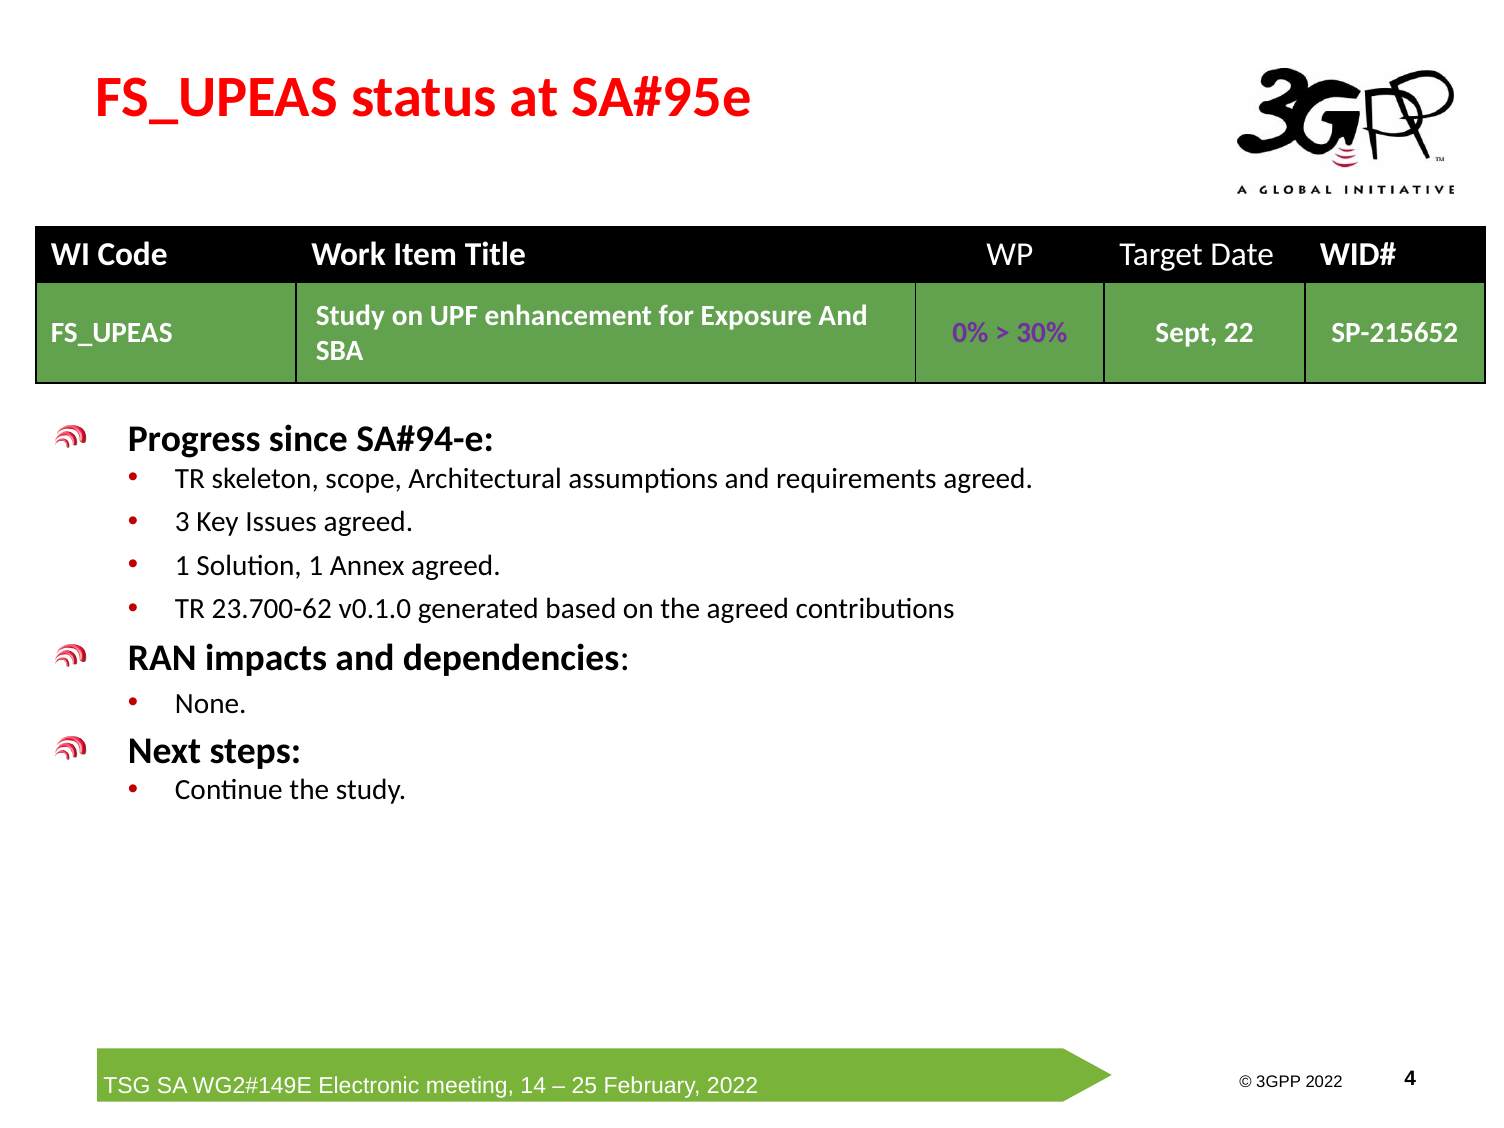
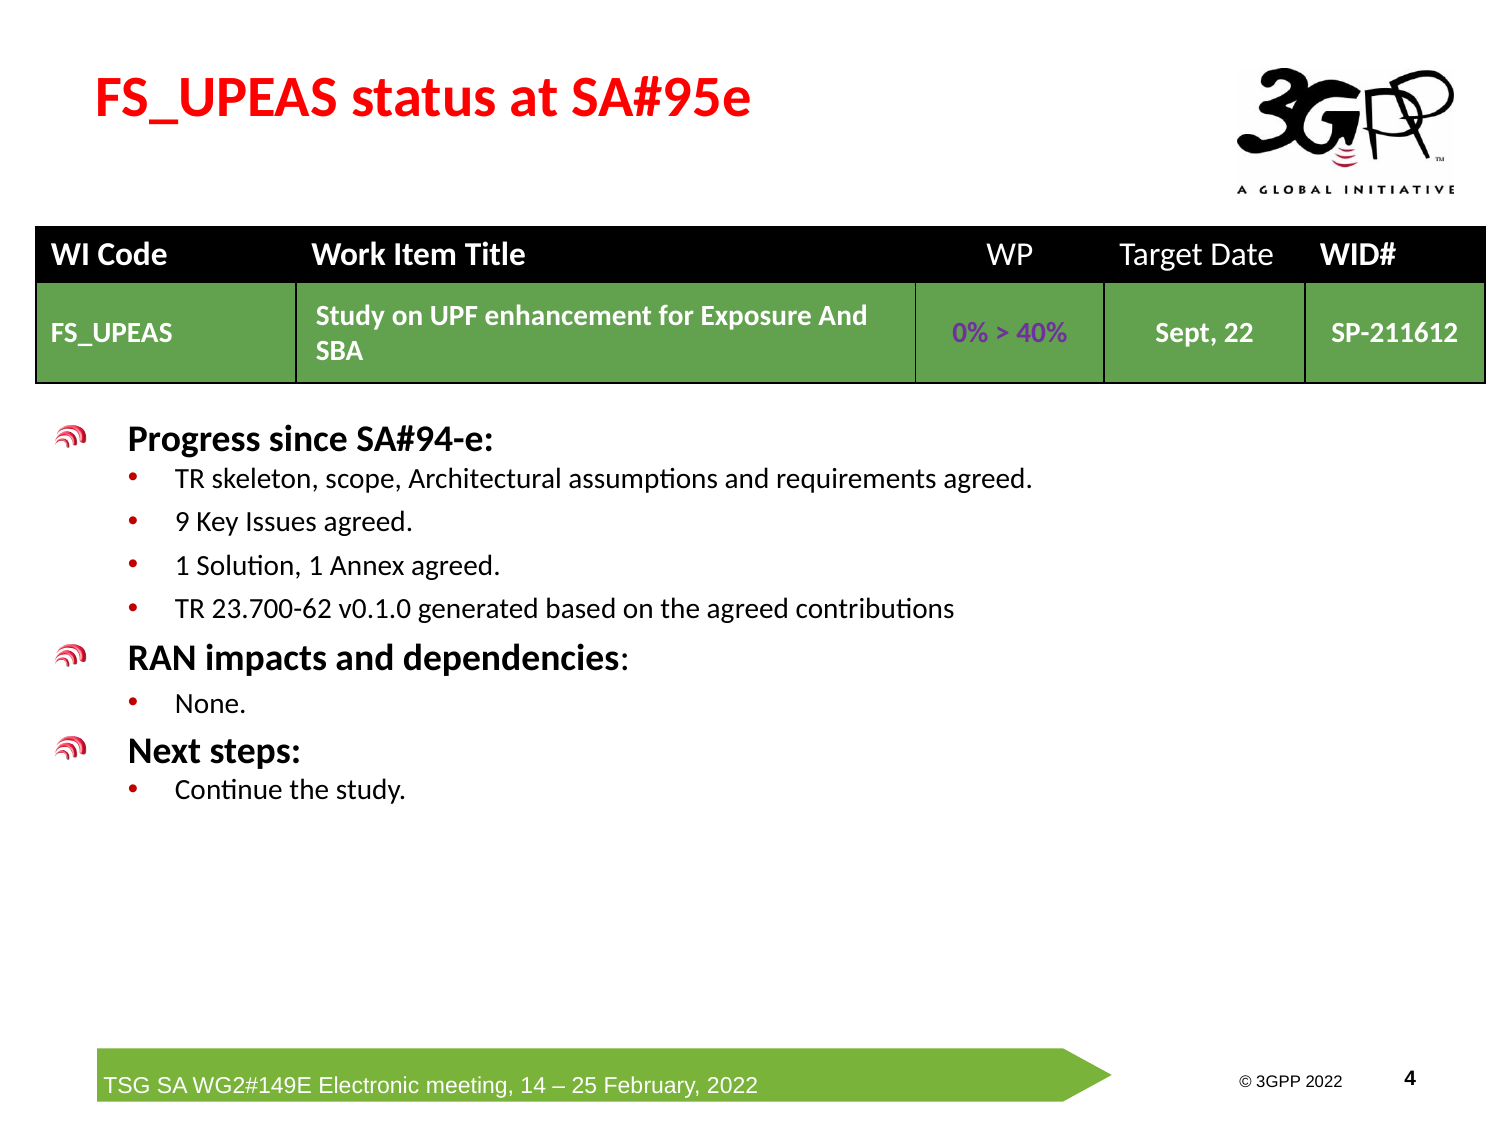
30%: 30% -> 40% (1042, 333)
SP-215652: SP-215652 -> SP-211612 (1395, 333)
3: 3 -> 9 (182, 522)
